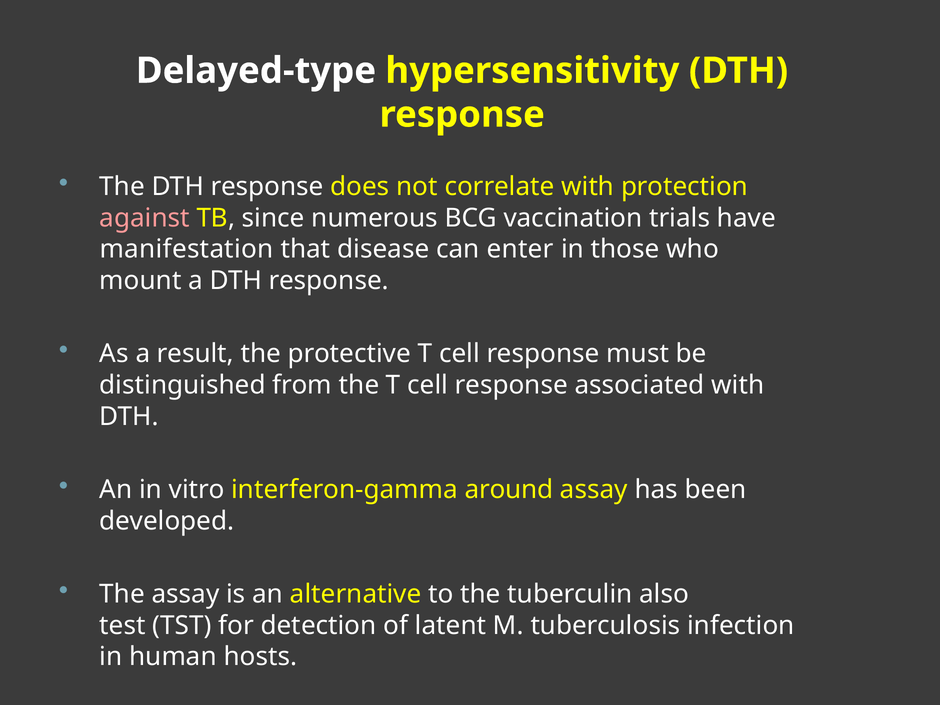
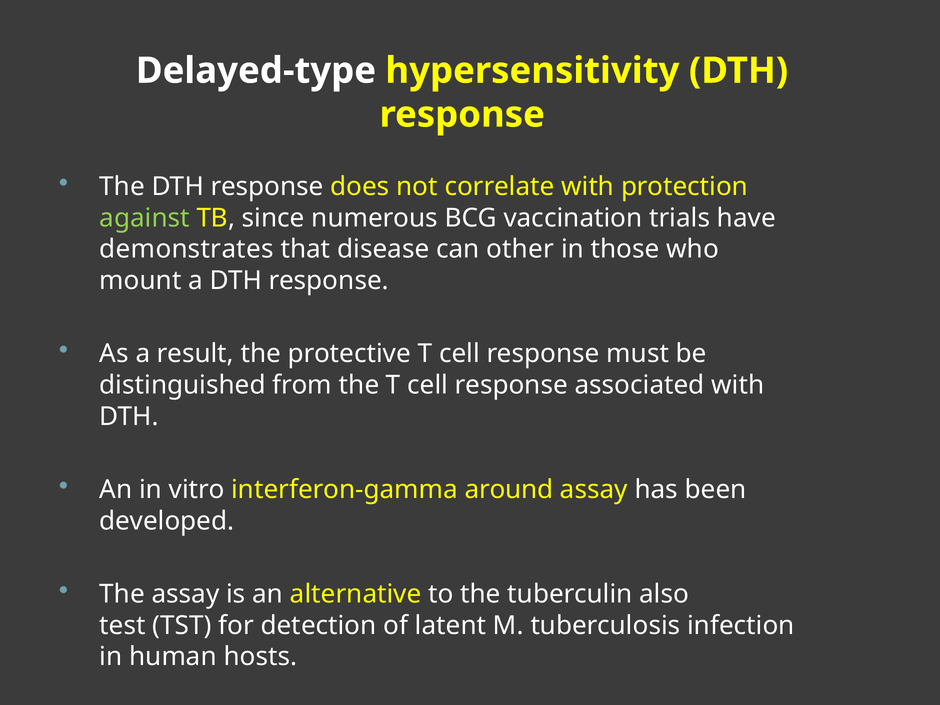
against colour: pink -> light green (145, 218)
manifestation: manifestation -> demonstrates (187, 249)
enter: enter -> other (520, 249)
